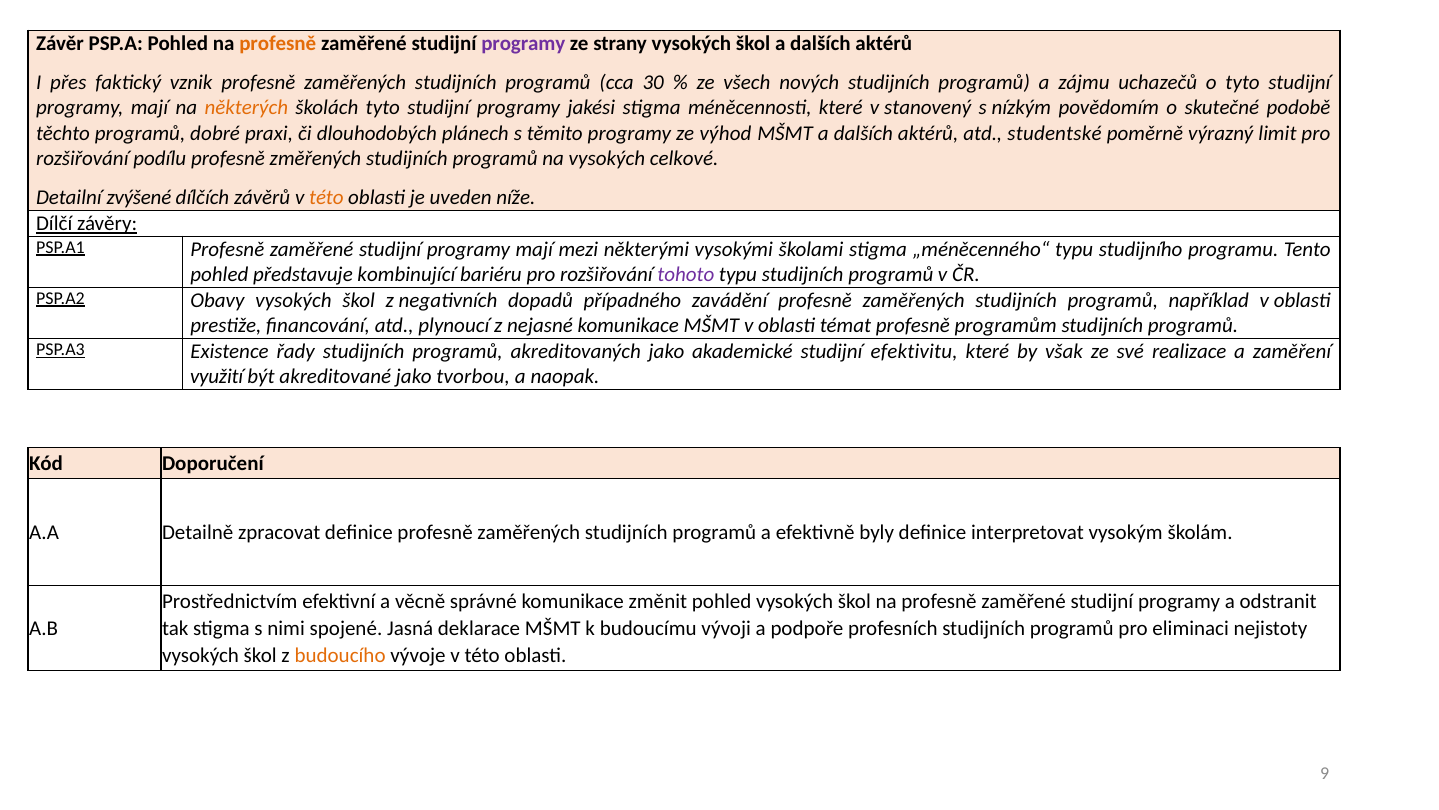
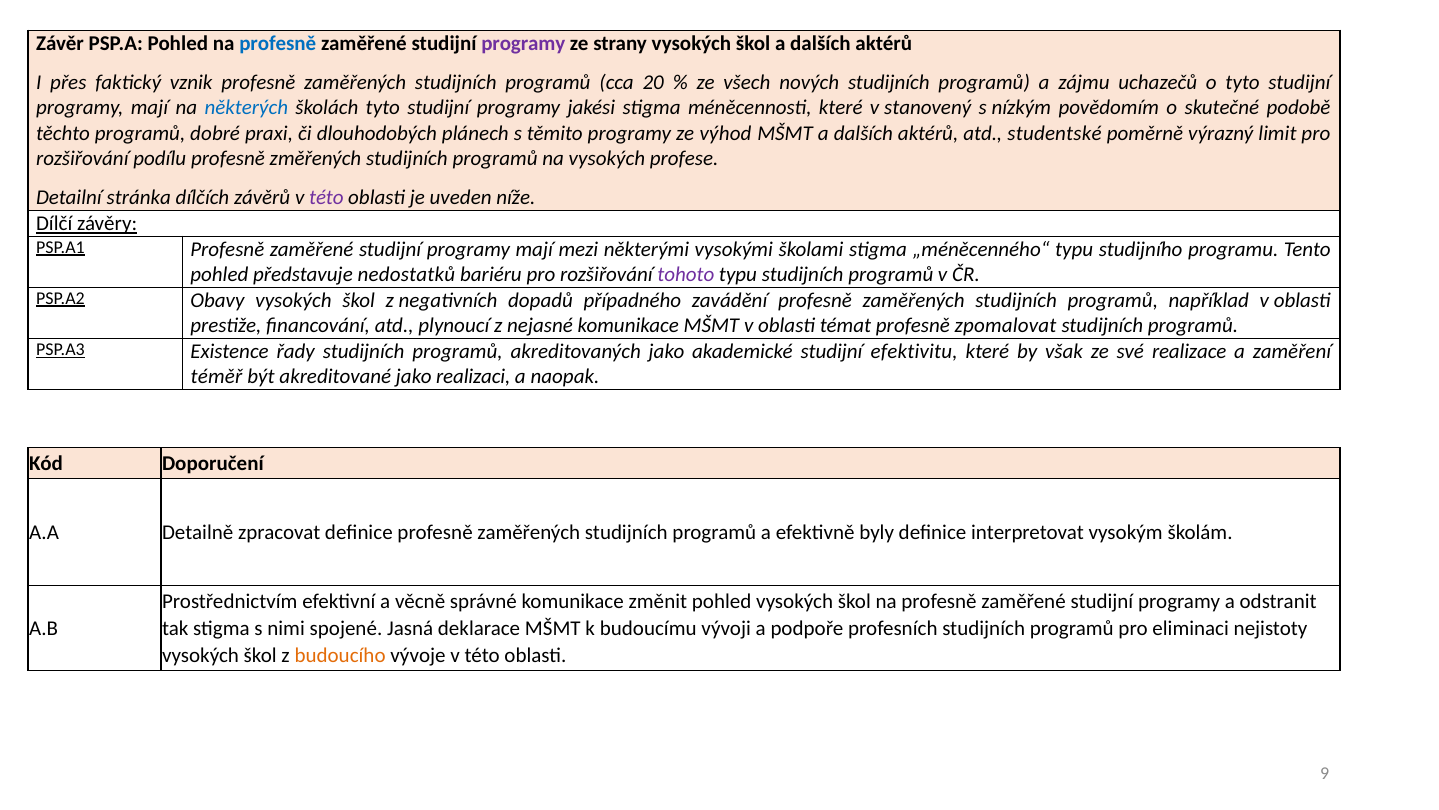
profesně colour: orange -> blue (278, 43)
30: 30 -> 20 (653, 82)
některých colour: orange -> blue (246, 108)
celkové: celkové -> profese (684, 159)
zvýšené: zvýšené -> stránka (139, 198)
této colour: orange -> purple (326, 198)
kombinující: kombinující -> nedostatků (406, 275)
programům: programům -> zpomalovat (1006, 326)
využití: využití -> téměř (216, 377)
tvorbou: tvorbou -> realizaci (473, 377)
